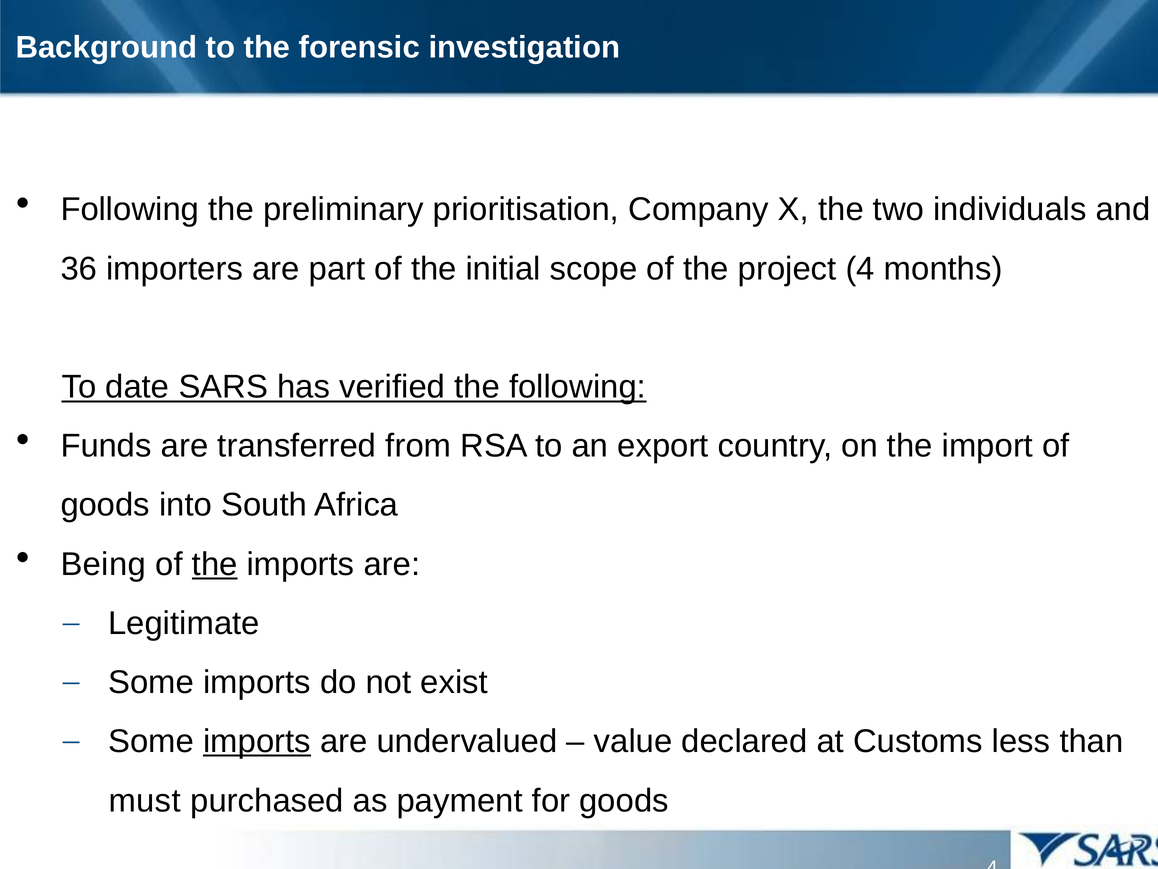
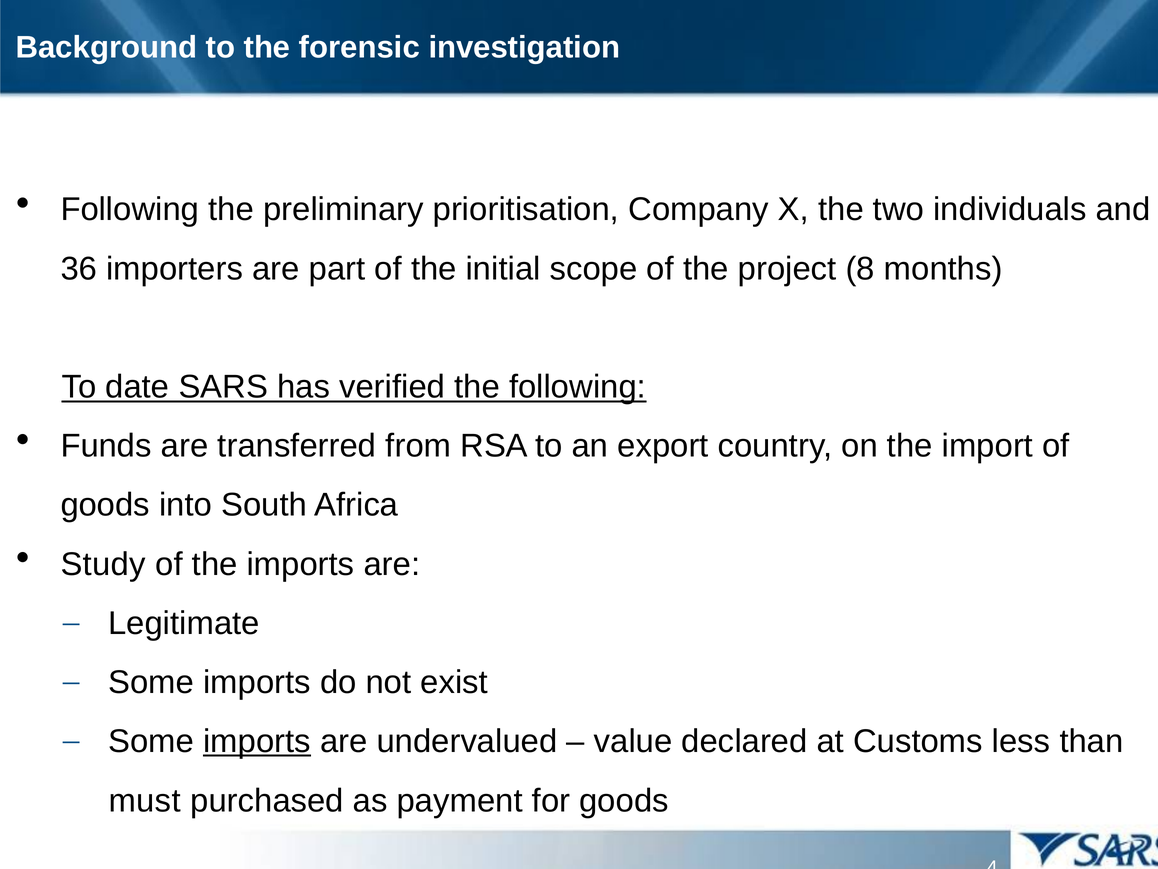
project 4: 4 -> 8 (860, 269)
Being: Being -> Study (103, 564)
the underline: present -> none (215, 564)
